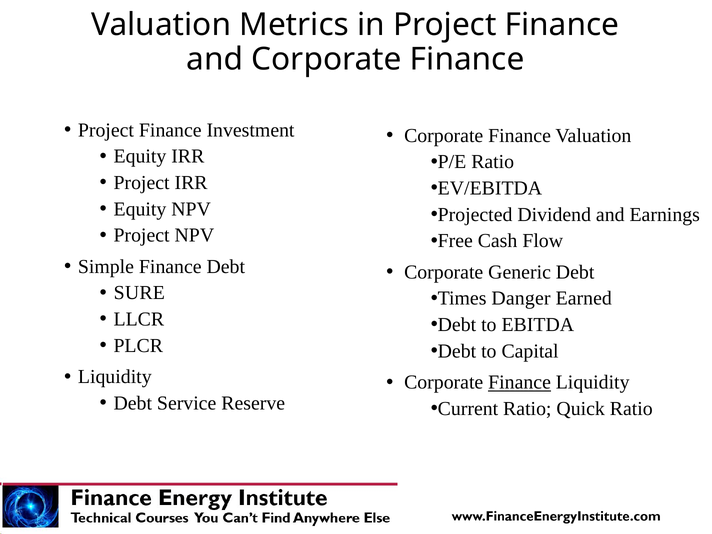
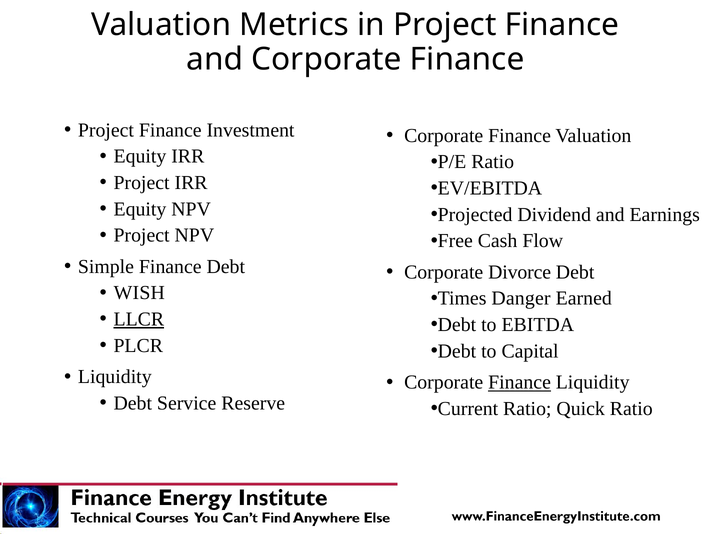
Generic: Generic -> Divorce (520, 272)
SURE: SURE -> WISH (139, 293)
LLCR underline: none -> present (139, 319)
